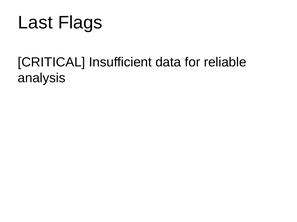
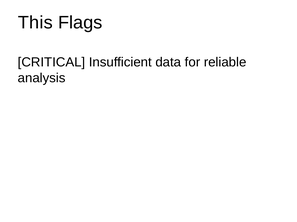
Last: Last -> This (35, 23)
